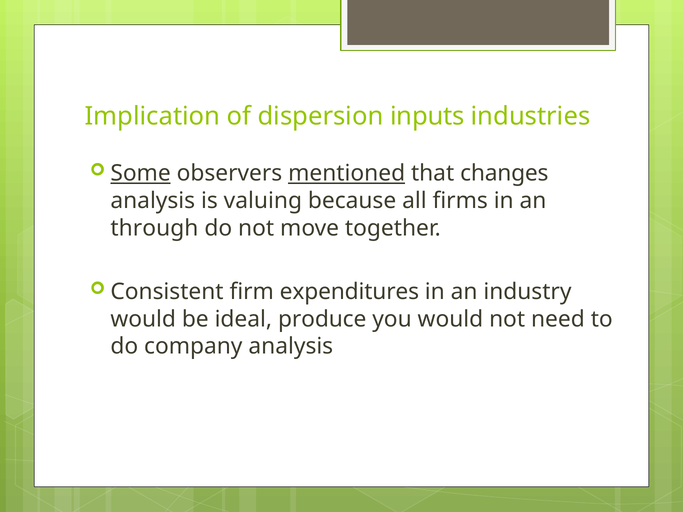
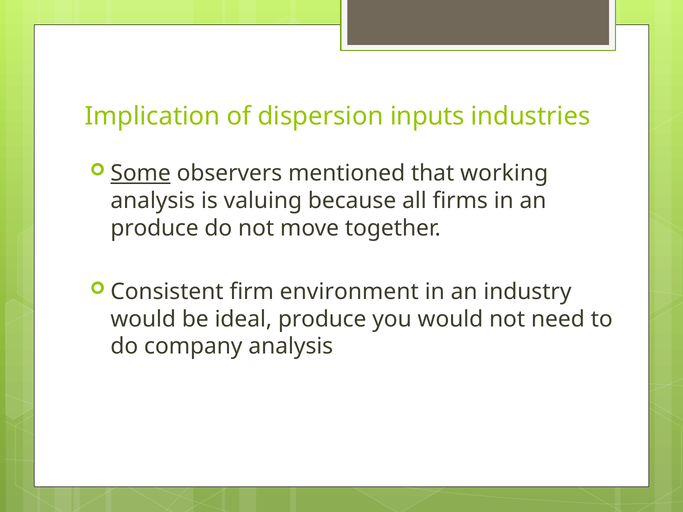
mentioned underline: present -> none (347, 173)
changes: changes -> working (504, 173)
through: through -> produce (155, 228)
expenditures: expenditures -> environment (349, 292)
